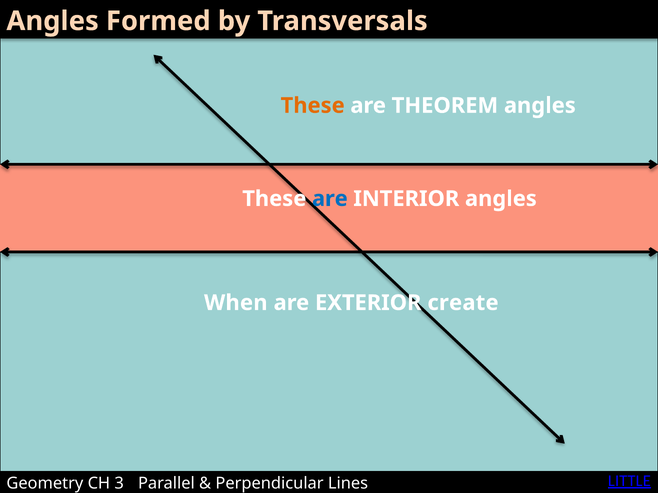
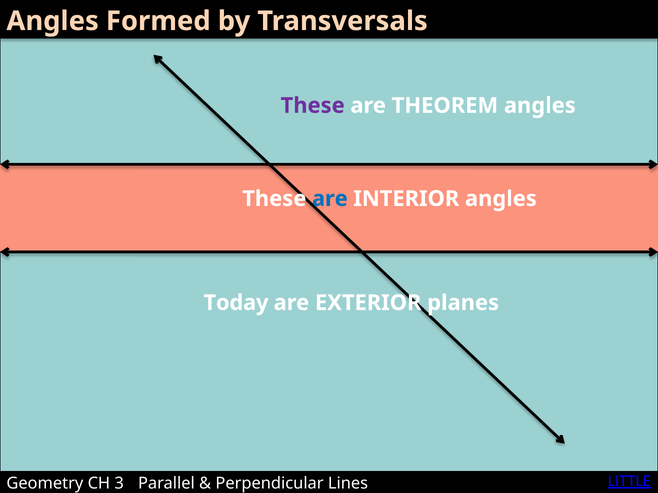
These colour: orange -> purple (313, 106)
When: When -> Today (236, 303)
create: create -> planes (463, 303)
